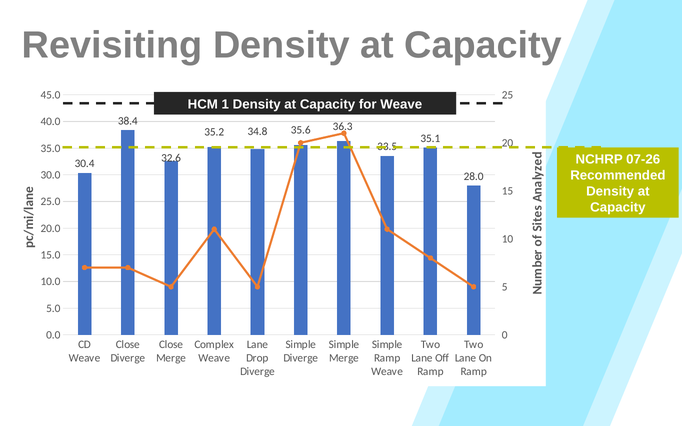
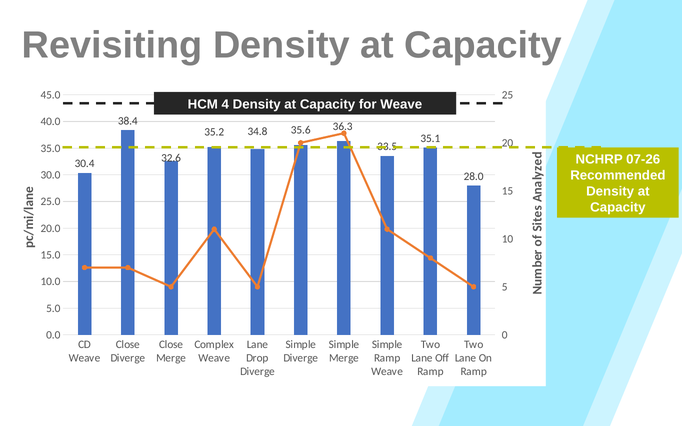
1: 1 -> 4 (225, 104)
